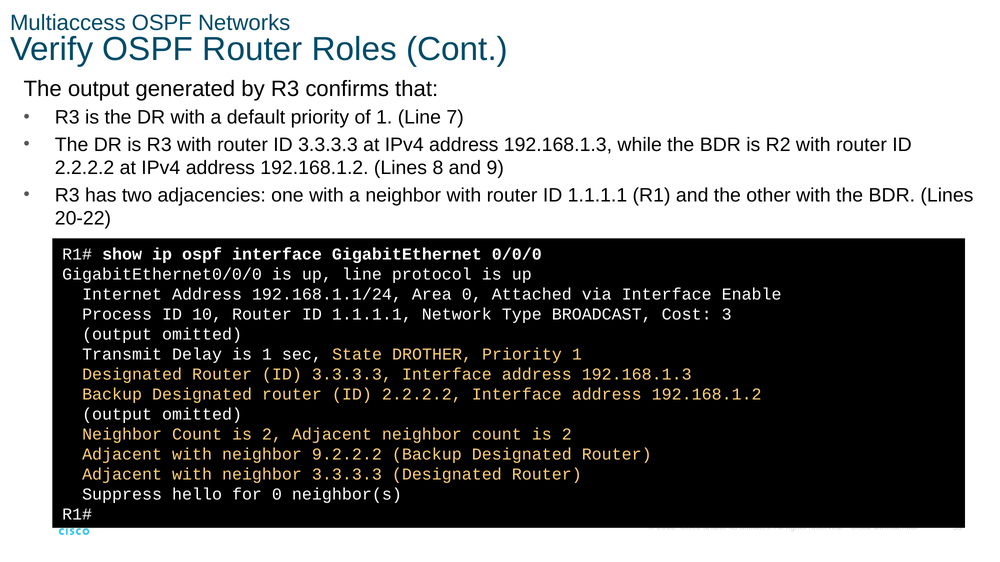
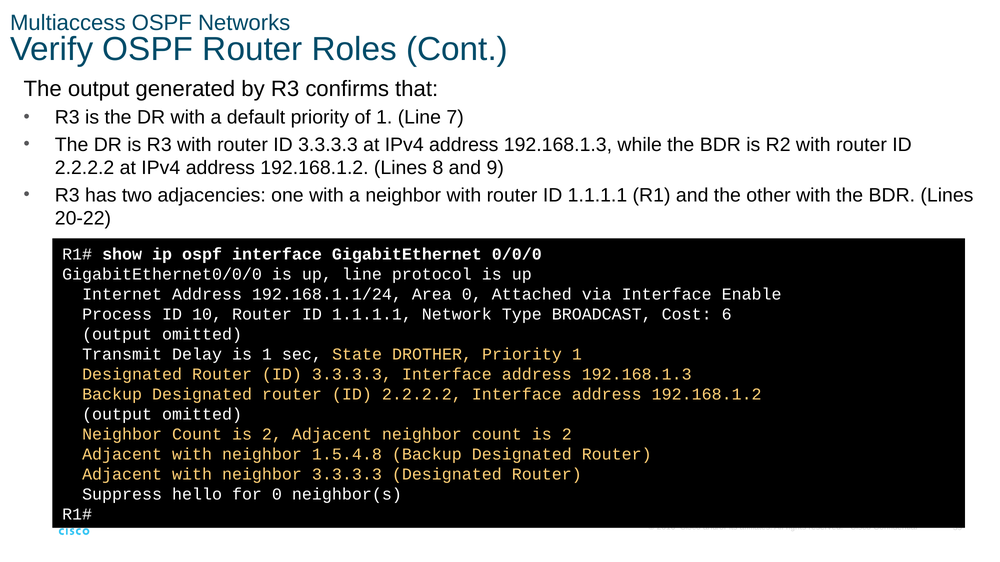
3: 3 -> 6 (727, 315)
9.2.2.2: 9.2.2.2 -> 1.5.4.8 (347, 455)
